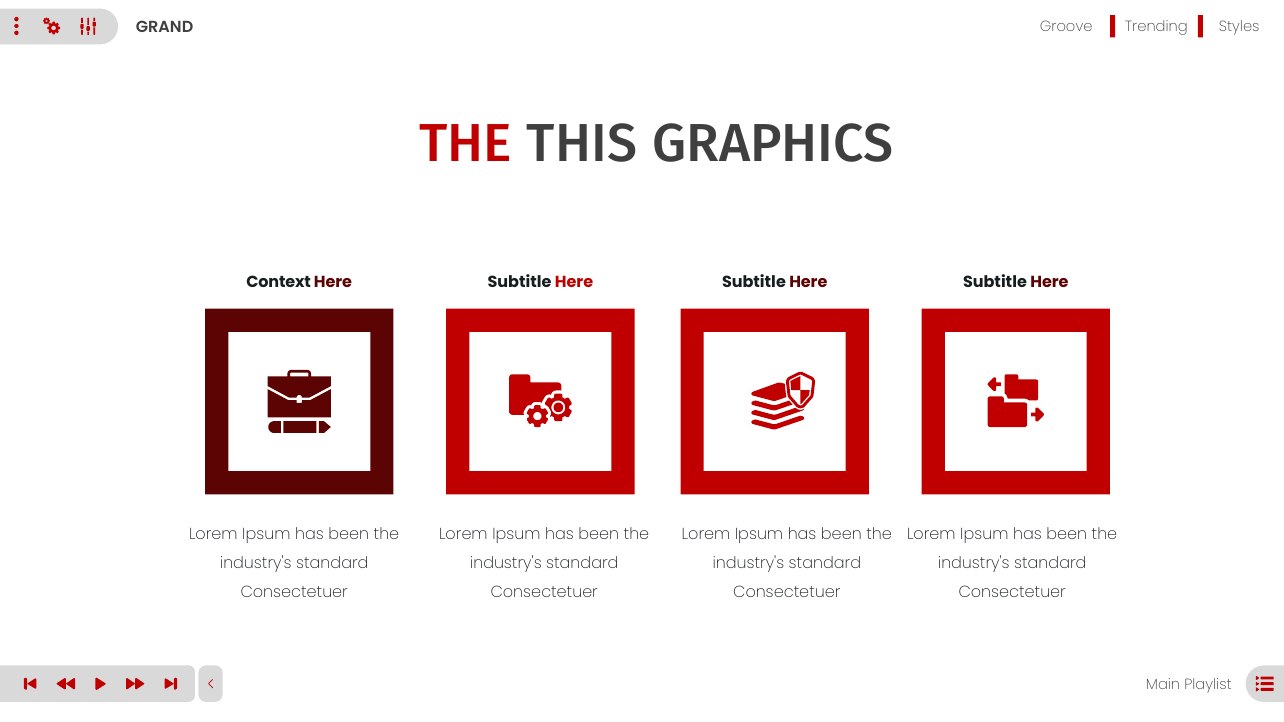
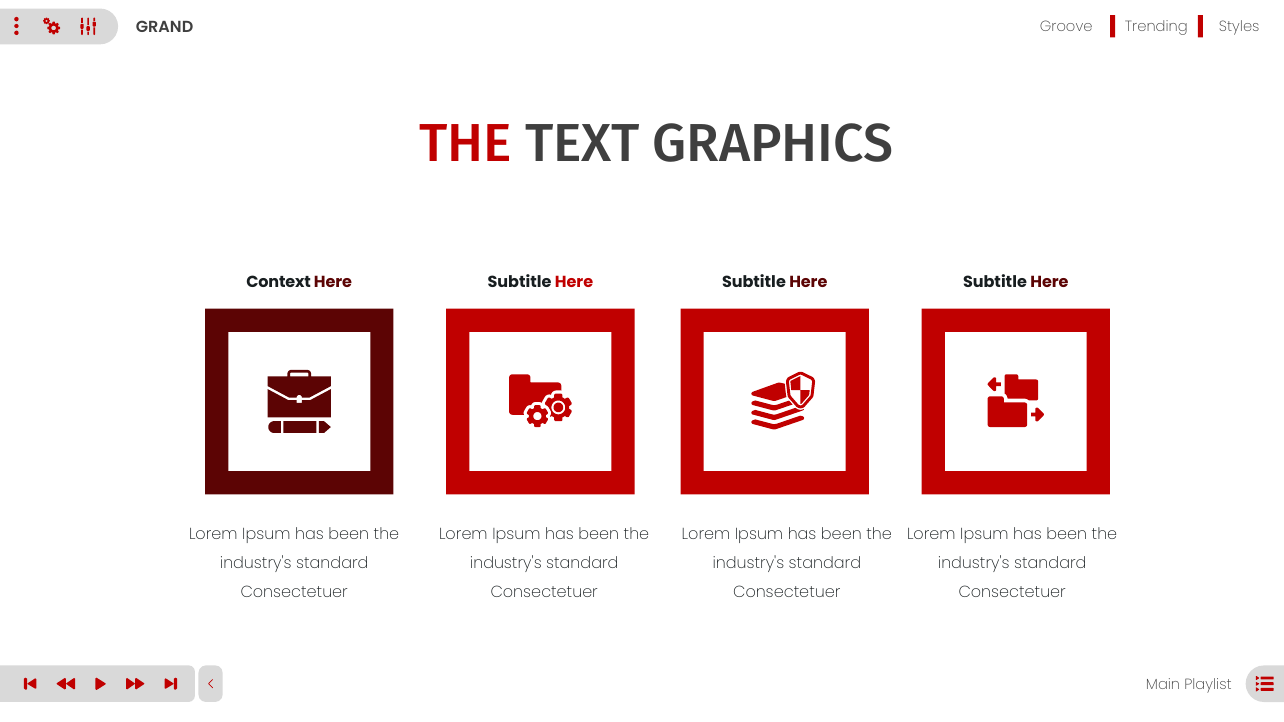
THIS: THIS -> TEXT (582, 144)
